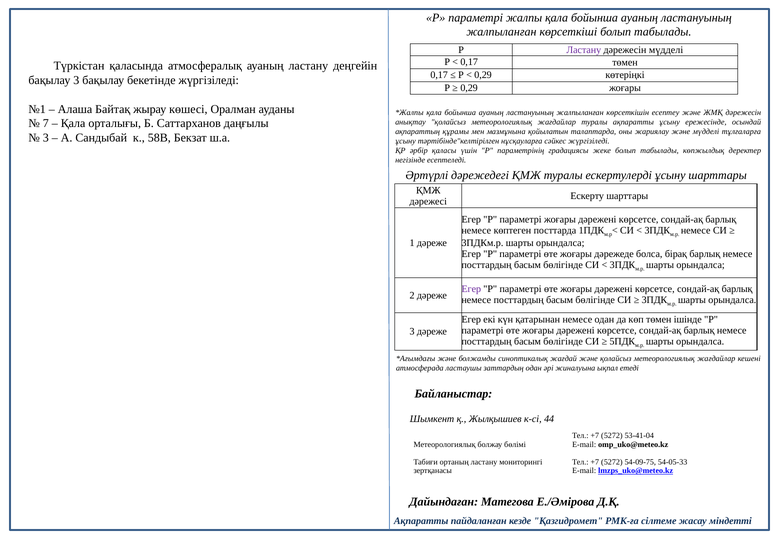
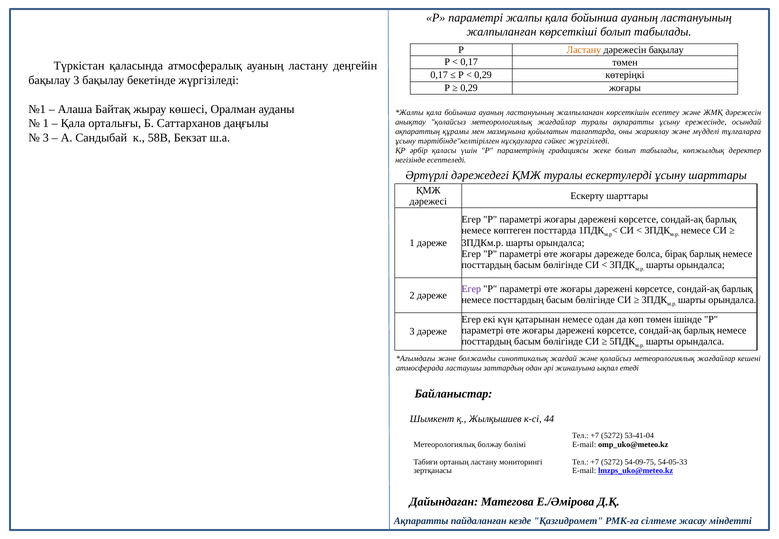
Ластану colour: purple -> orange (584, 50)
дәрежесін мүдделі: мүдделі -> бақылау (666, 50)
7: 7 -> 1 (46, 124)
